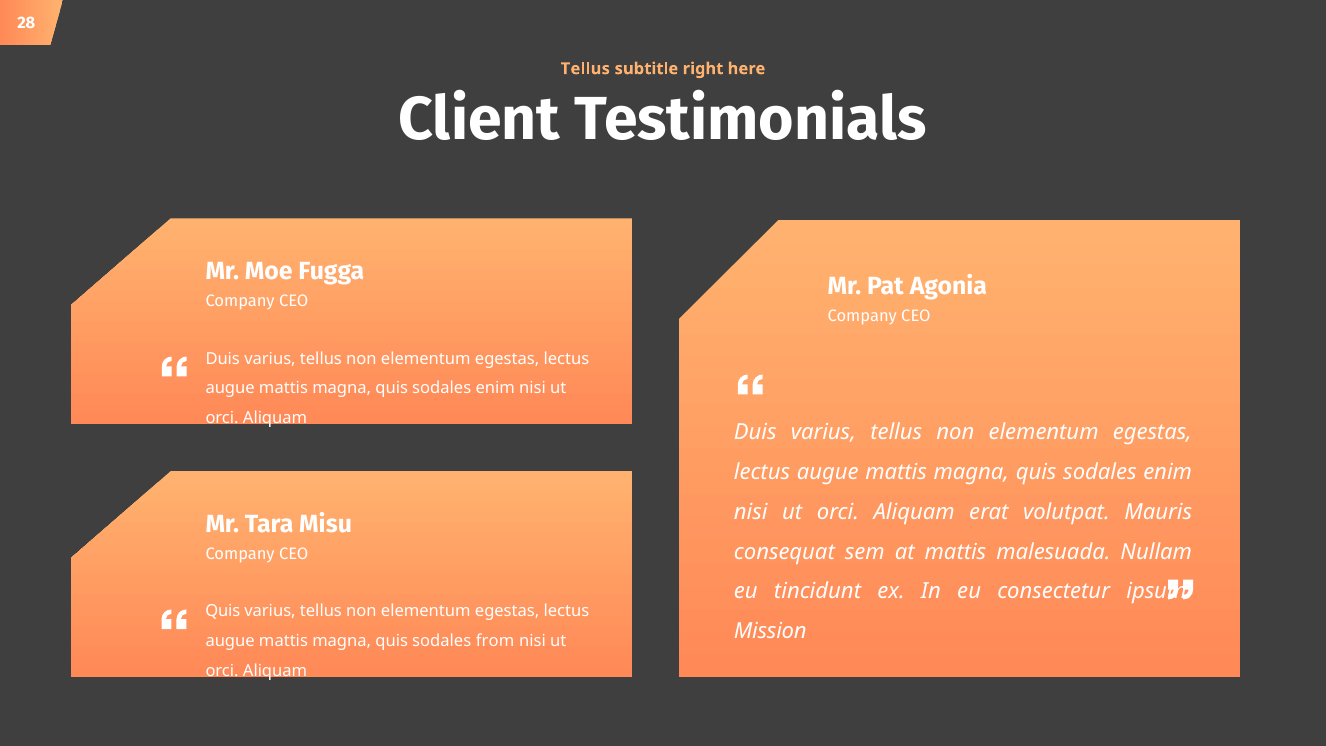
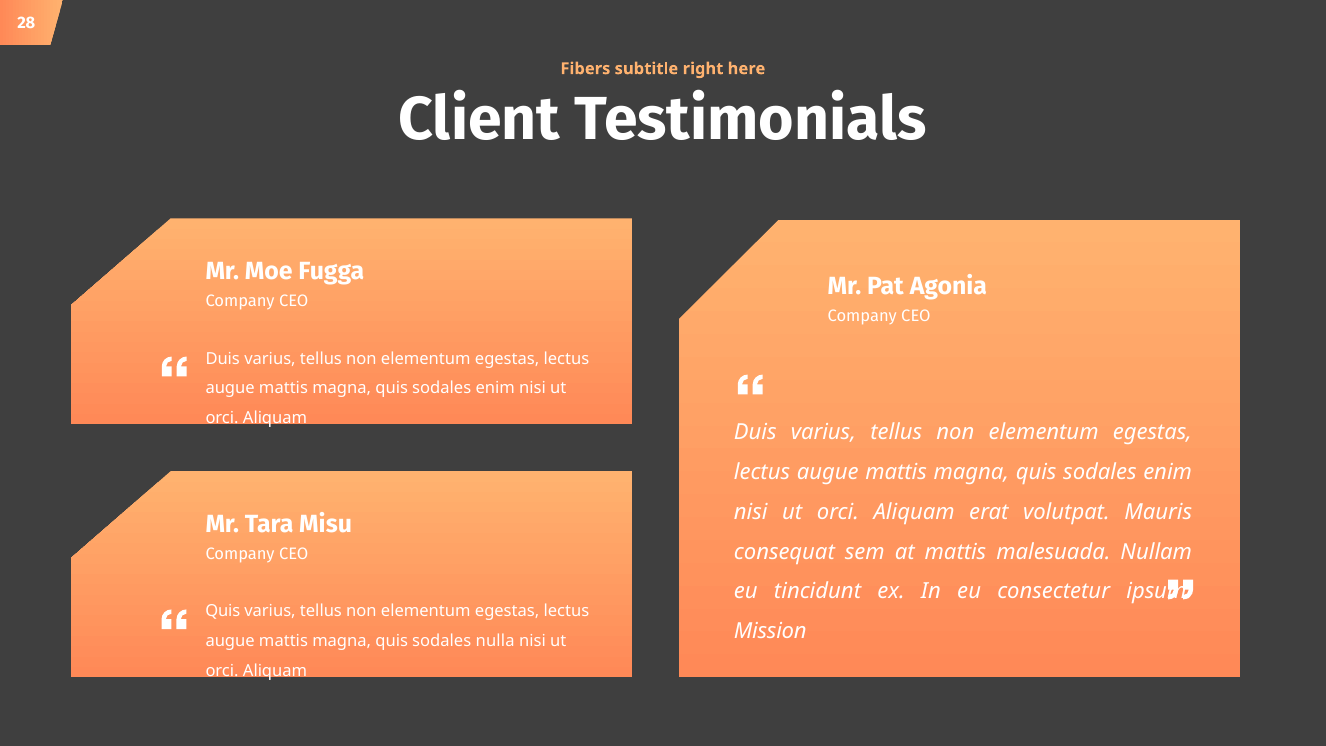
Tellus: Tellus -> Fibers (585, 69)
from: from -> nulla (495, 641)
